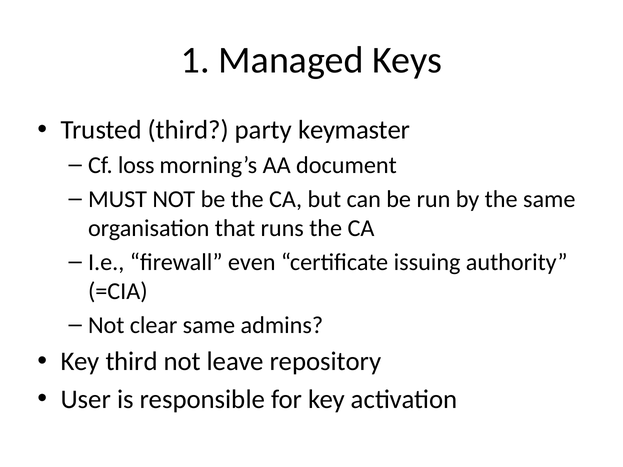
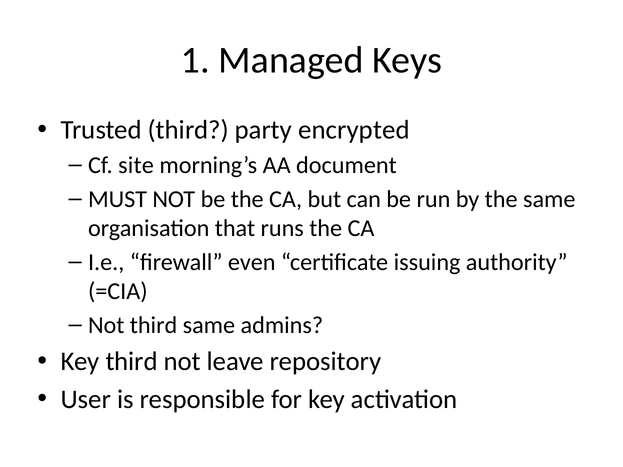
keymaster: keymaster -> encrypted (354, 130)
loss: loss -> site (136, 165)
Not clear: clear -> third (154, 325)
